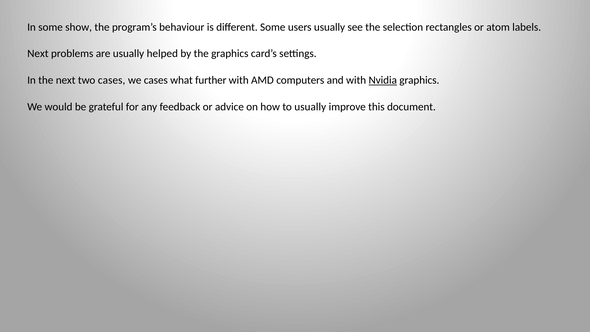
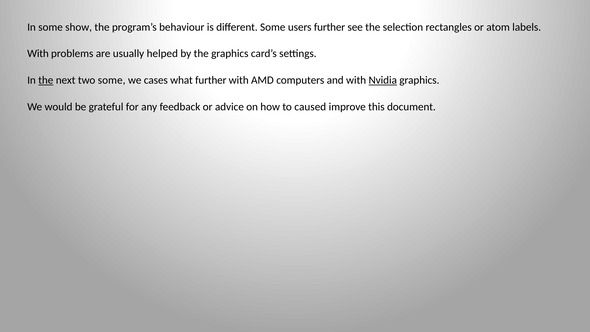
users usually: usually -> further (330, 27)
Next: Next -> With (38, 54)
the underline: none -> present (46, 80)
two cases: cases -> some (112, 80)
to usually: usually -> caused (310, 107)
